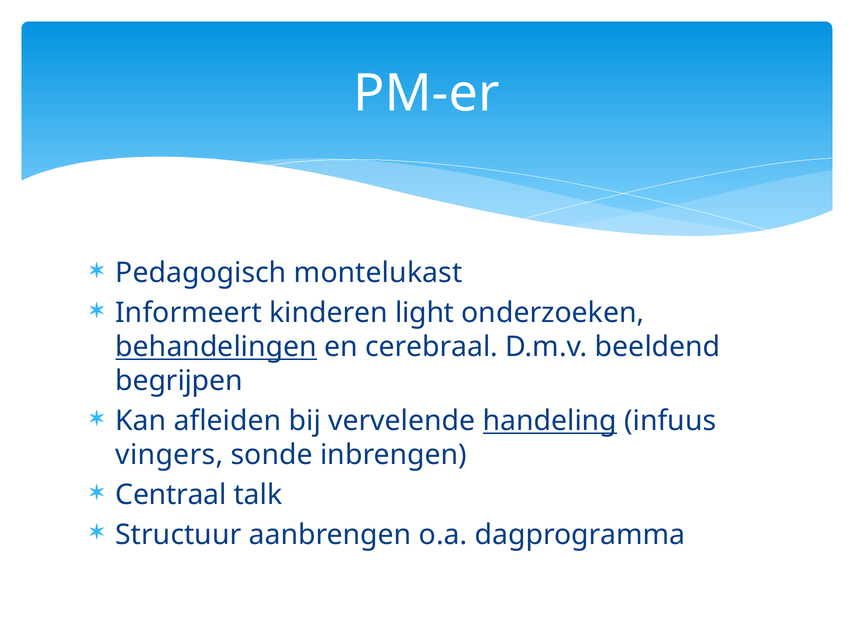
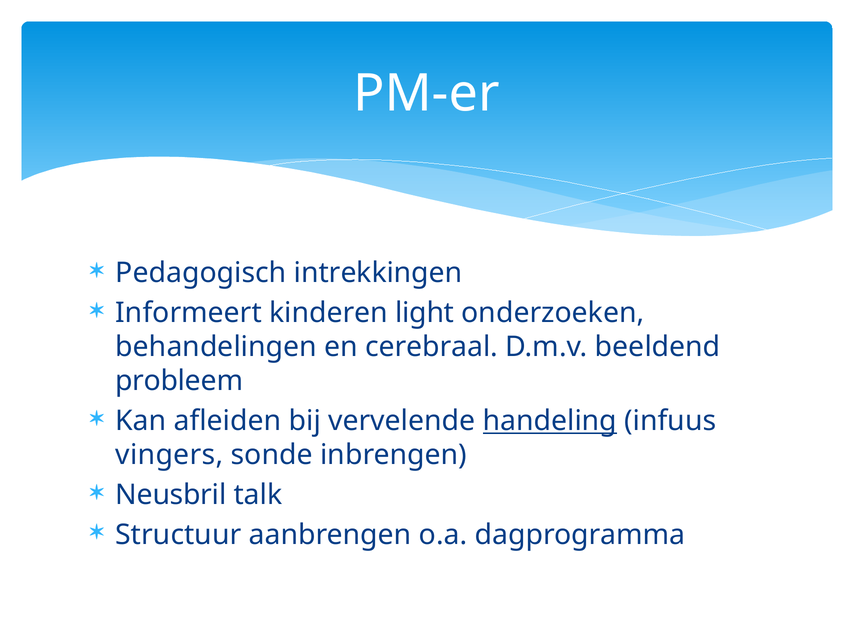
montelukast: montelukast -> intrekkingen (378, 273)
behandelingen underline: present -> none (216, 347)
begrijpen: begrijpen -> probleem (179, 381)
Centraal: Centraal -> Neusbril (171, 495)
